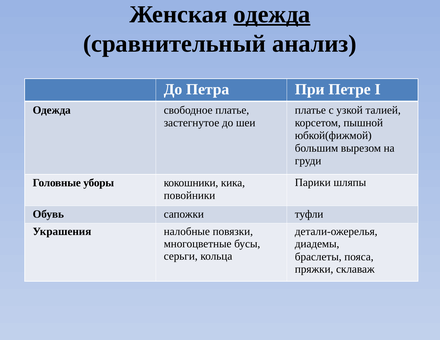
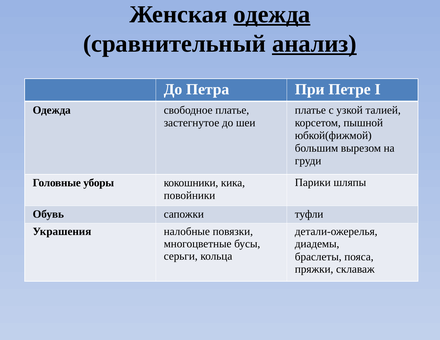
анализ underline: none -> present (314, 44)
